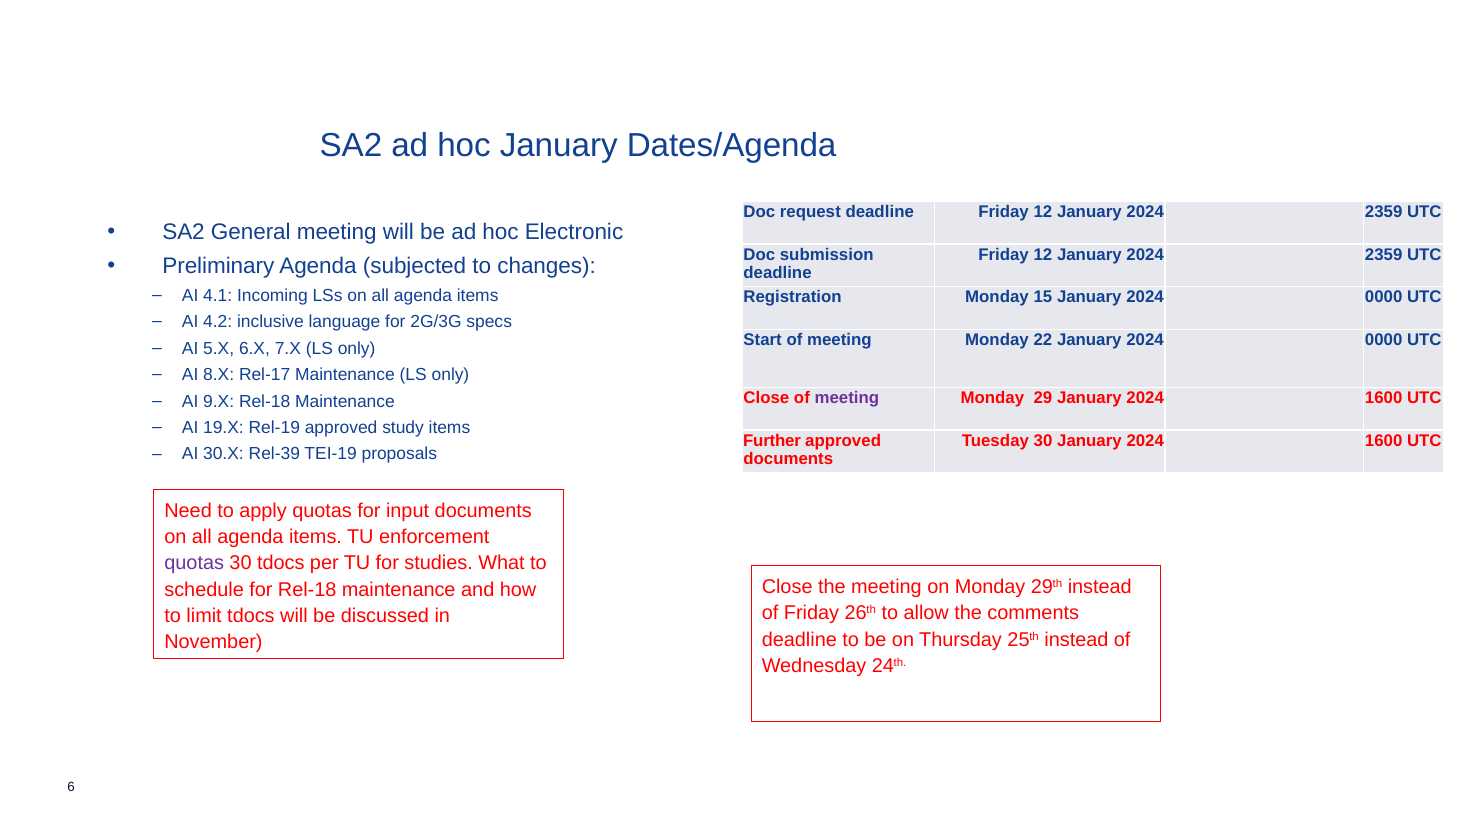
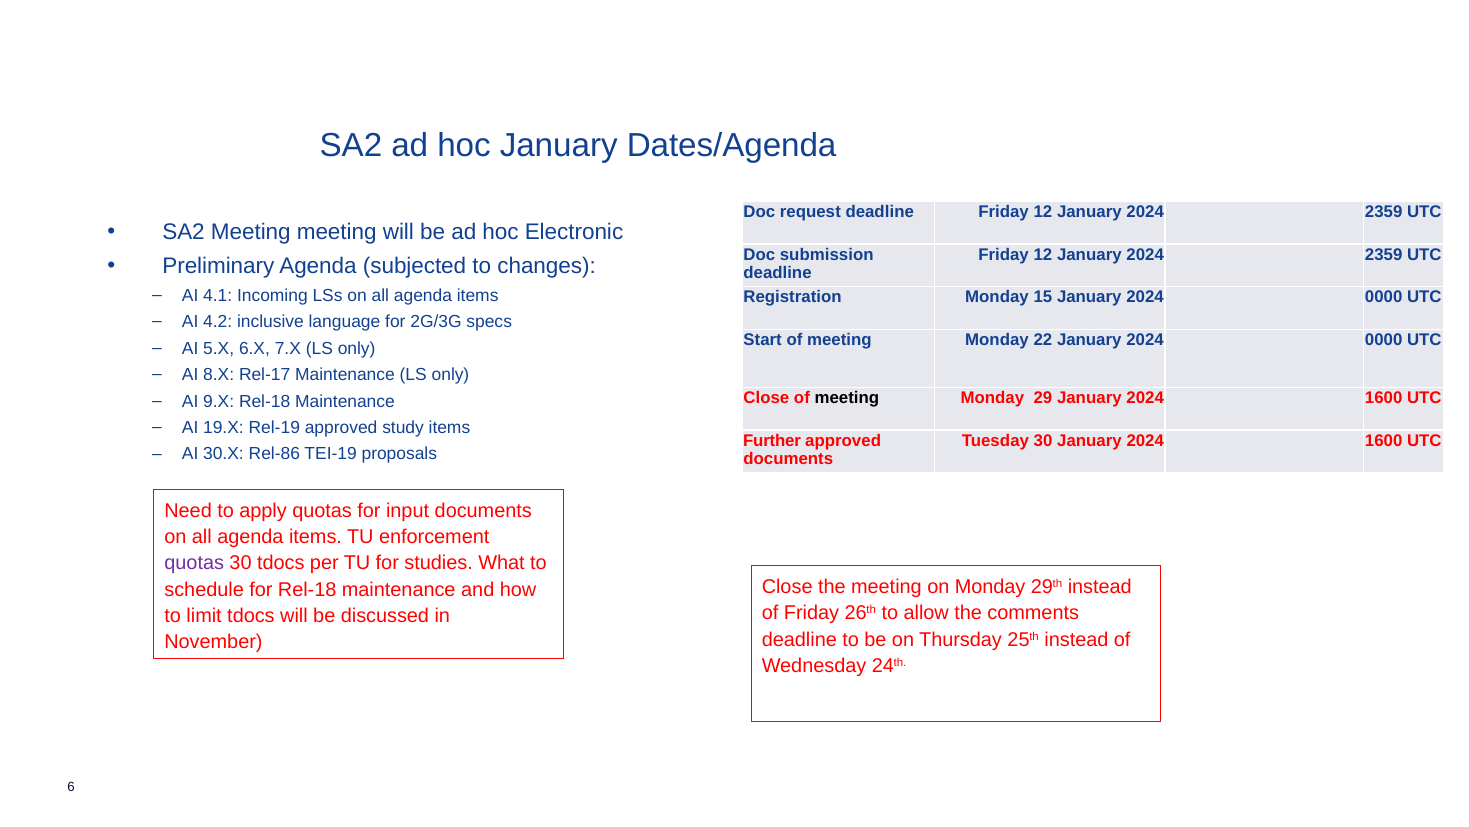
SA2 General: General -> Meeting (251, 232)
meeting colour: purple -> black (847, 398)
Rel-39: Rel-39 -> Rel-86 (274, 454)
